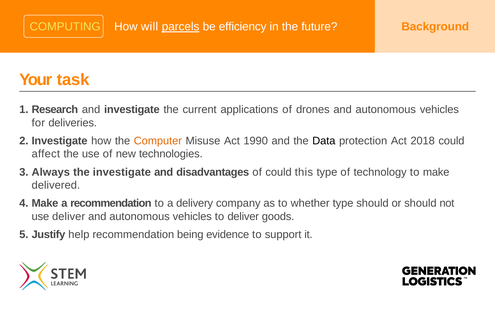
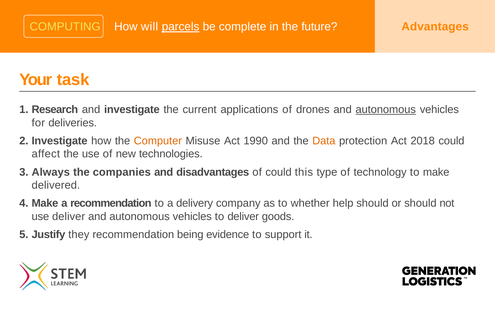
Background: Background -> Advantages (435, 27)
efficiency: efficiency -> complete (243, 27)
autonomous underline: none -> present (386, 110)
Data colour: black -> orange (324, 141)
the investigate: investigate -> companies (122, 172)
whether type: type -> help (343, 203)
help: help -> they (79, 235)
